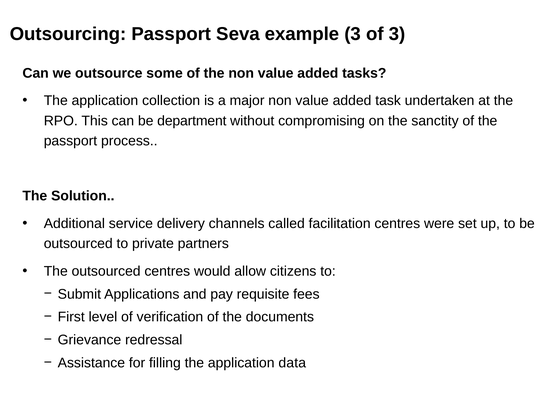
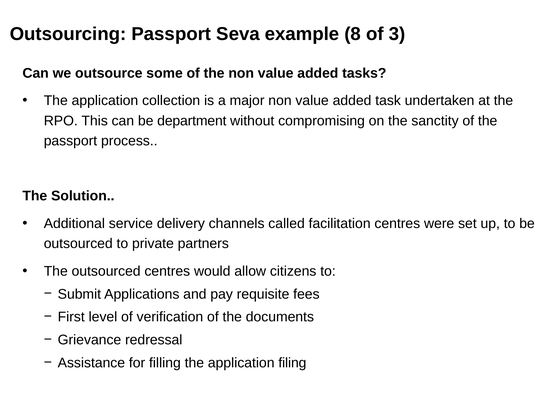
example 3: 3 -> 8 (353, 34)
data: data -> filing (292, 362)
